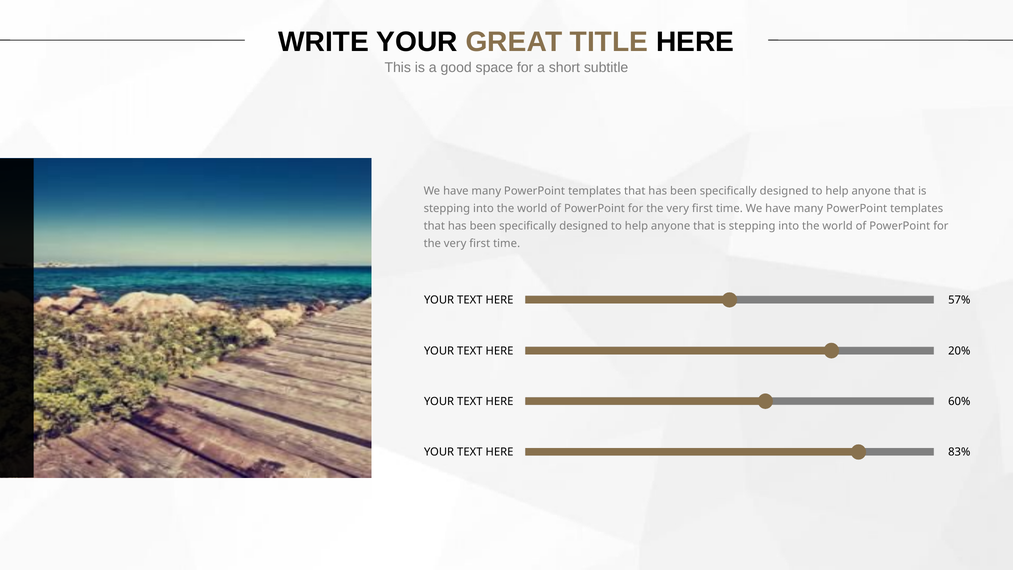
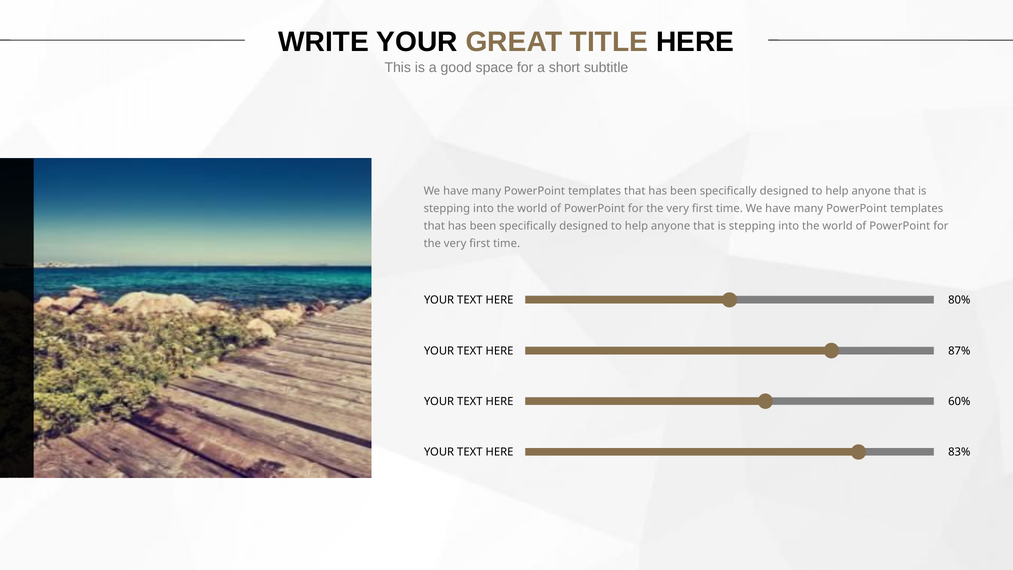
57%: 57% -> 80% (959, 300)
20%: 20% -> 87% (959, 351)
